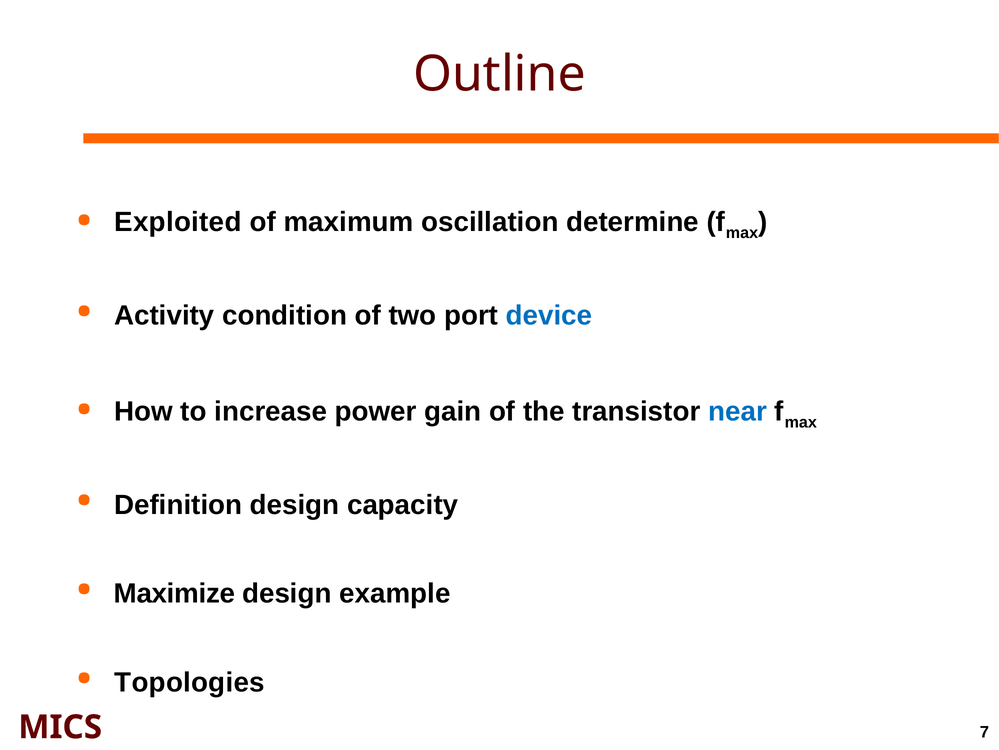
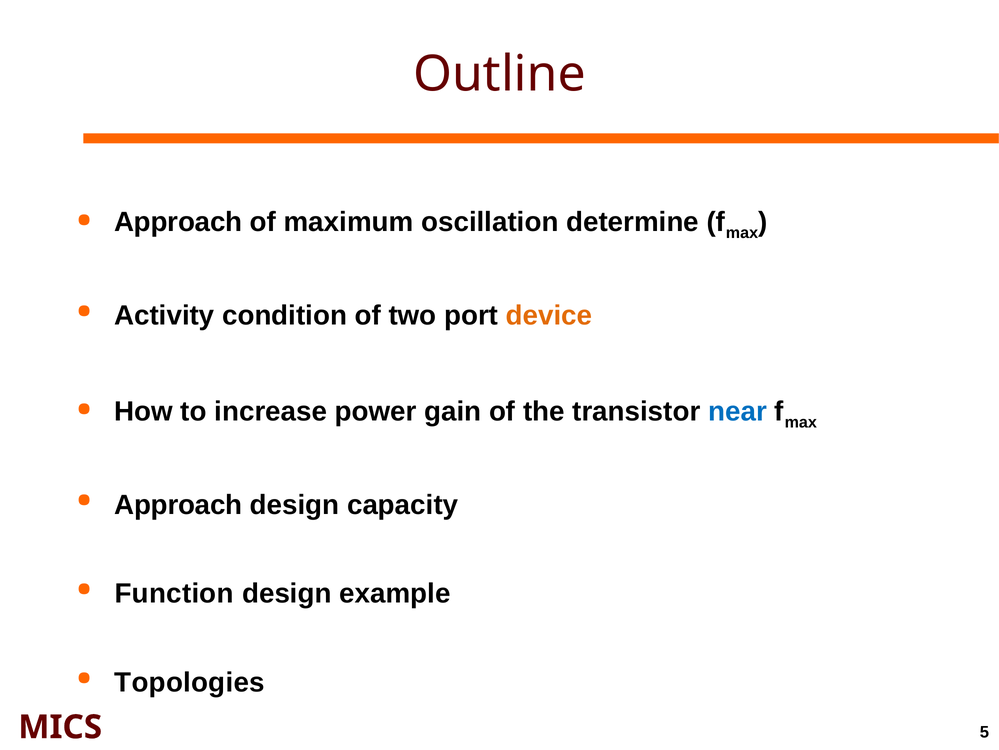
Exploited: Exploited -> Approach (178, 222)
device colour: blue -> orange (549, 315)
Definition: Definition -> Approach (178, 504)
Maximize: Maximize -> Function (174, 593)
7: 7 -> 5 (984, 731)
